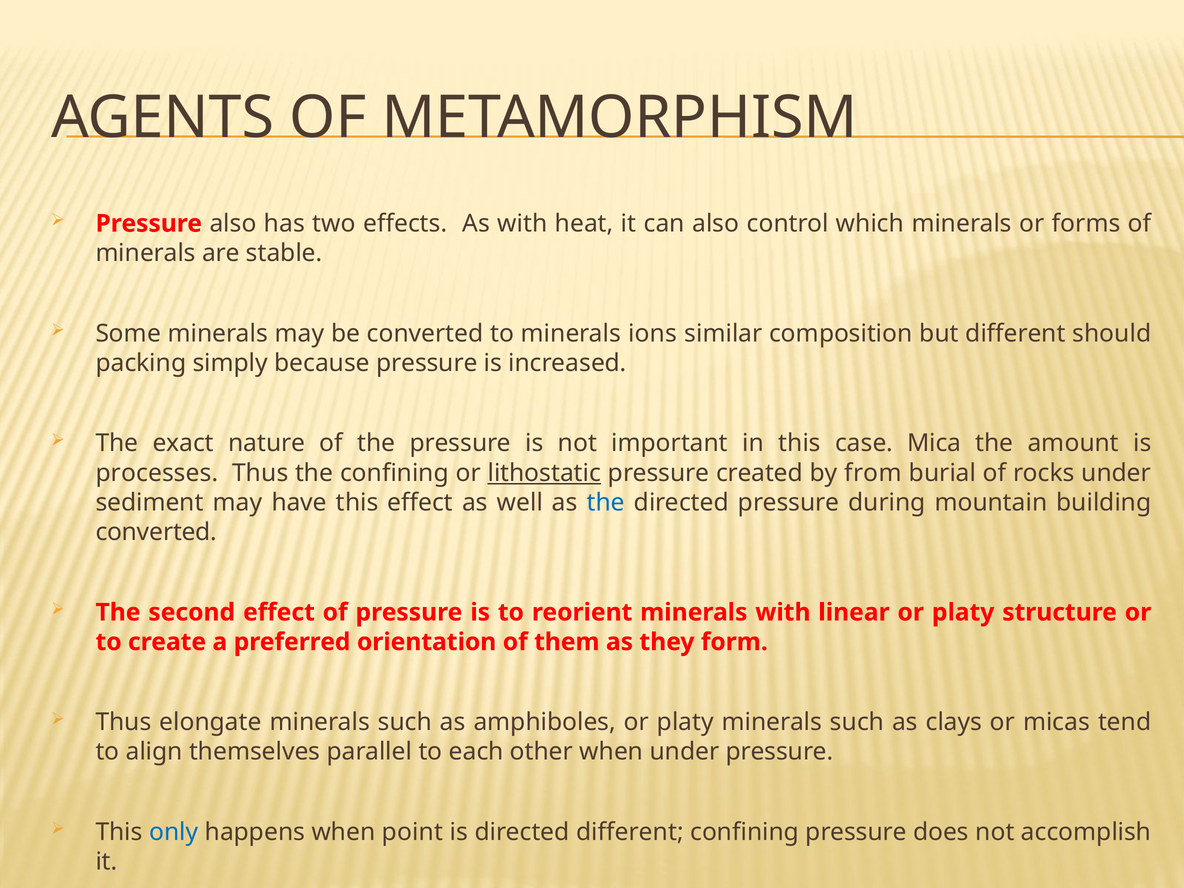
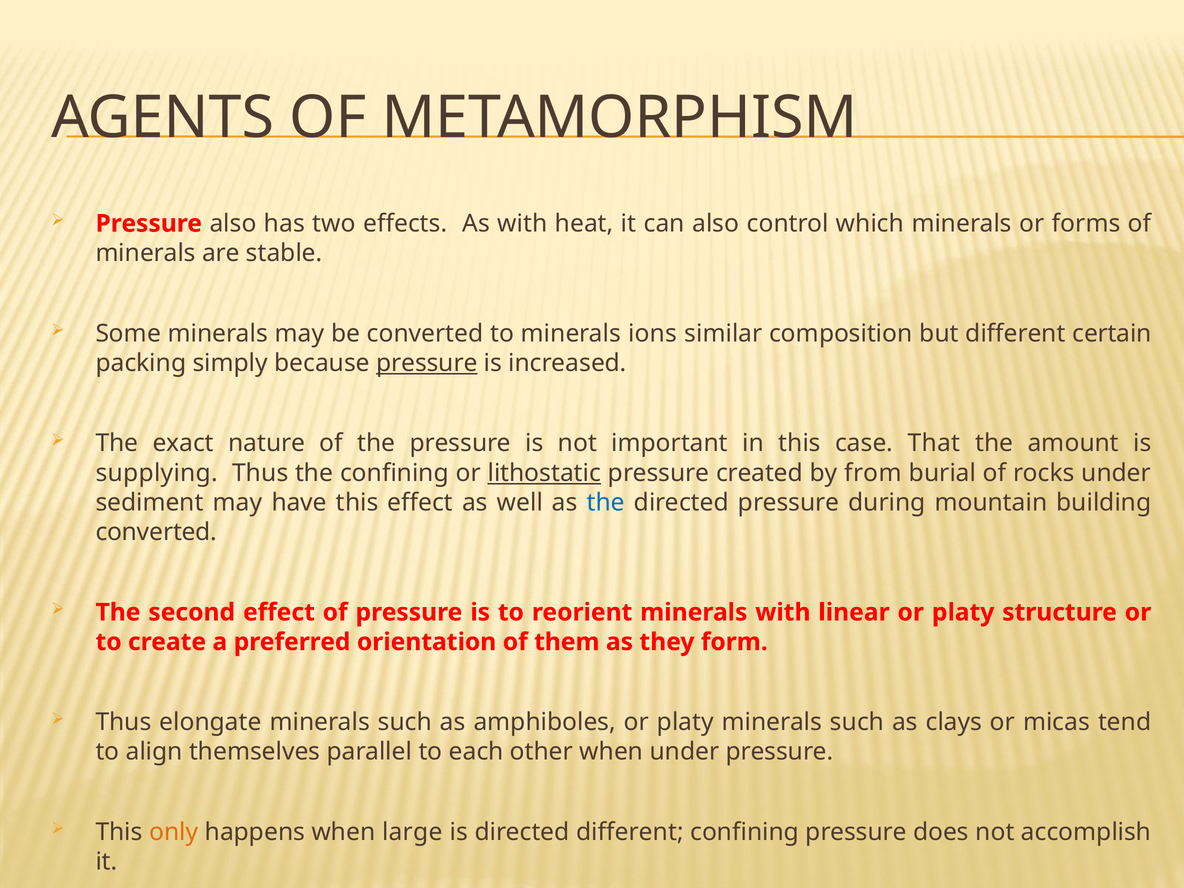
should: should -> certain (1112, 333)
pressure underline: none -> present (427, 363)
Mica: Mica -> That (934, 443)
processes: processes -> supplying (157, 473)
only colour: blue -> orange (174, 832)
point: point -> large (412, 832)
